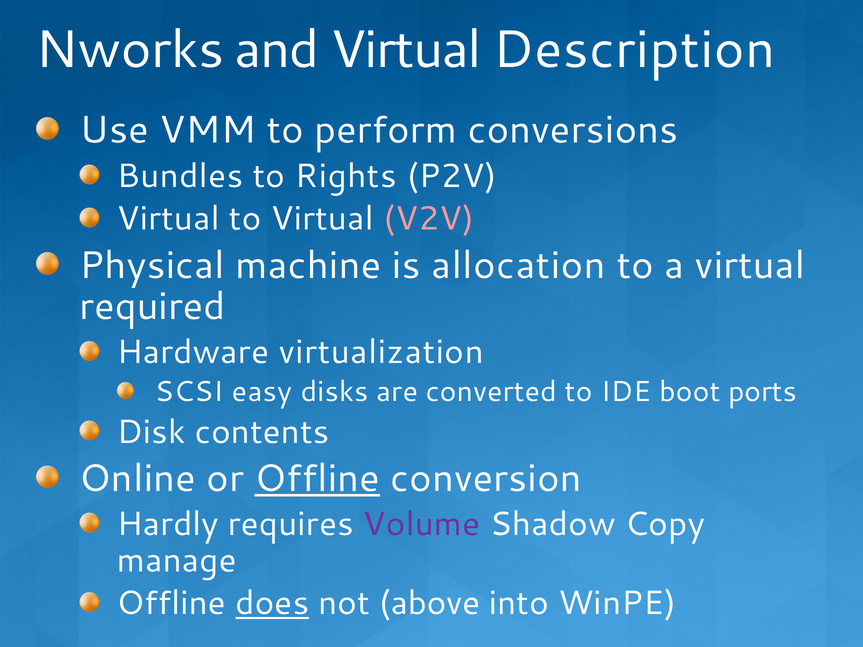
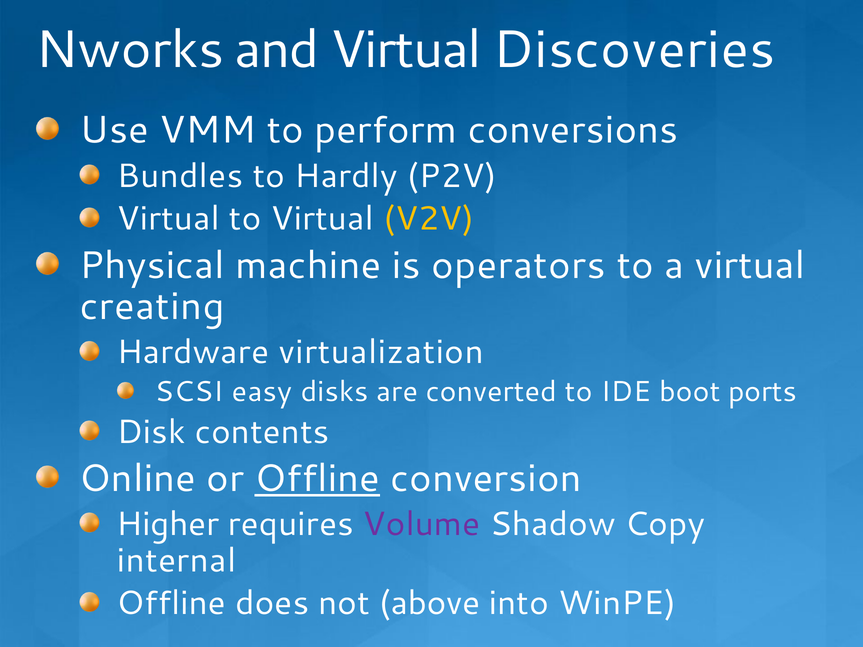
Description: Description -> Discoveries (634, 50)
Rights: Rights -> Hardly (346, 176)
V2V colour: pink -> yellow (429, 219)
allocation: allocation -> operators (519, 265)
required: required -> creating (152, 307)
Hardly: Hardly -> Higher (168, 524)
manage: manage -> internal (177, 561)
does underline: present -> none (272, 604)
